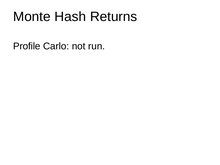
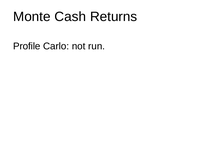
Hash: Hash -> Cash (70, 17)
